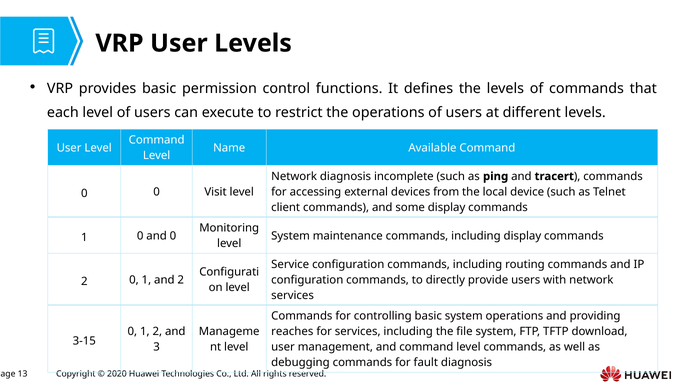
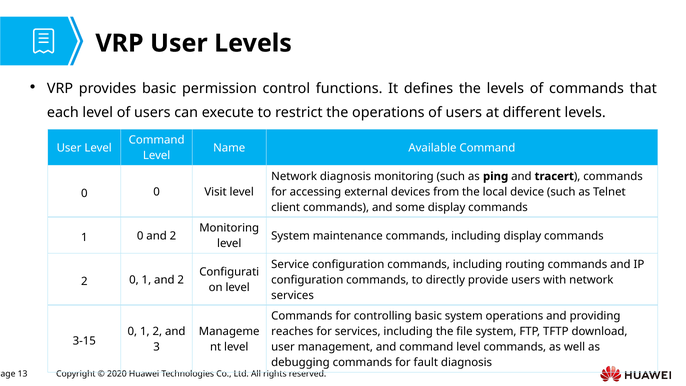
diagnosis incomplete: incomplete -> monitoring (404, 176)
0 and 0: 0 -> 2 (173, 236)
